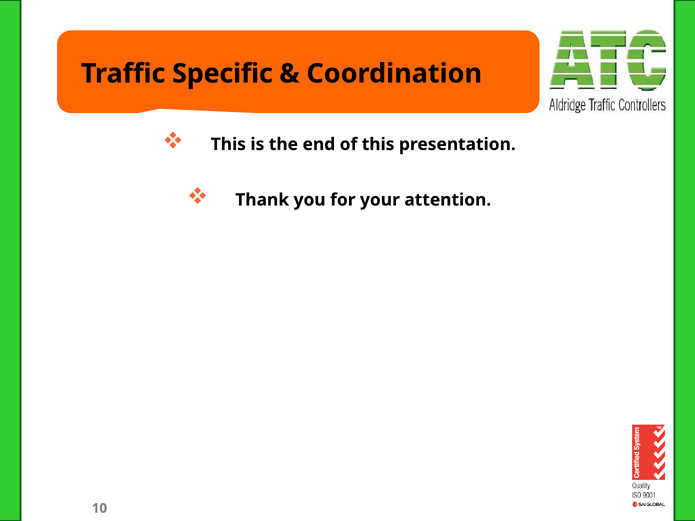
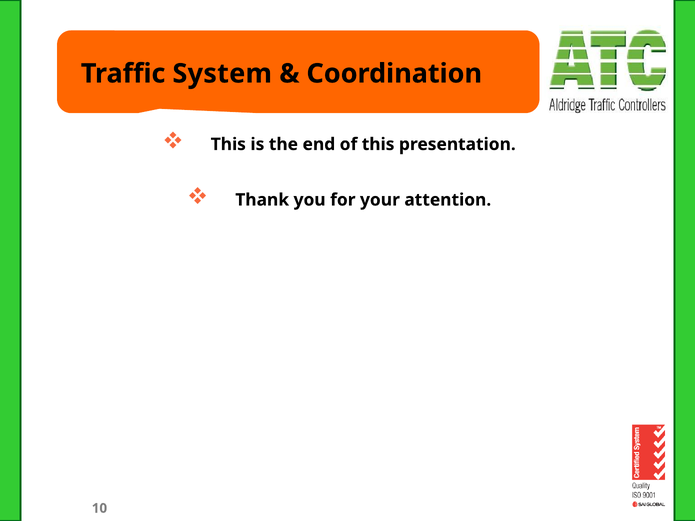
Specific: Specific -> System (222, 74)
